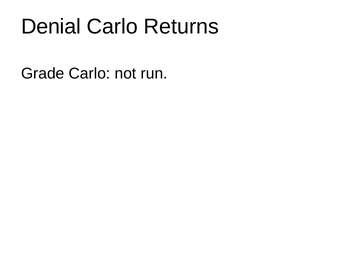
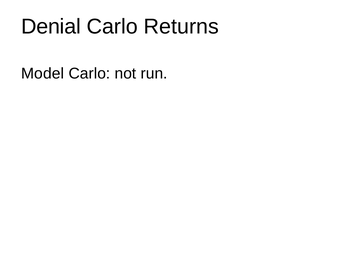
Grade: Grade -> Model (43, 74)
